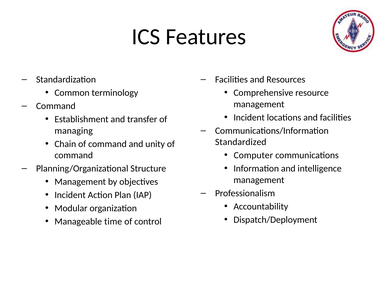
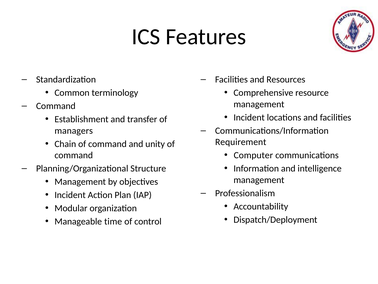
managing: managing -> managers (74, 130)
Standardized: Standardized -> Requirement (241, 142)
